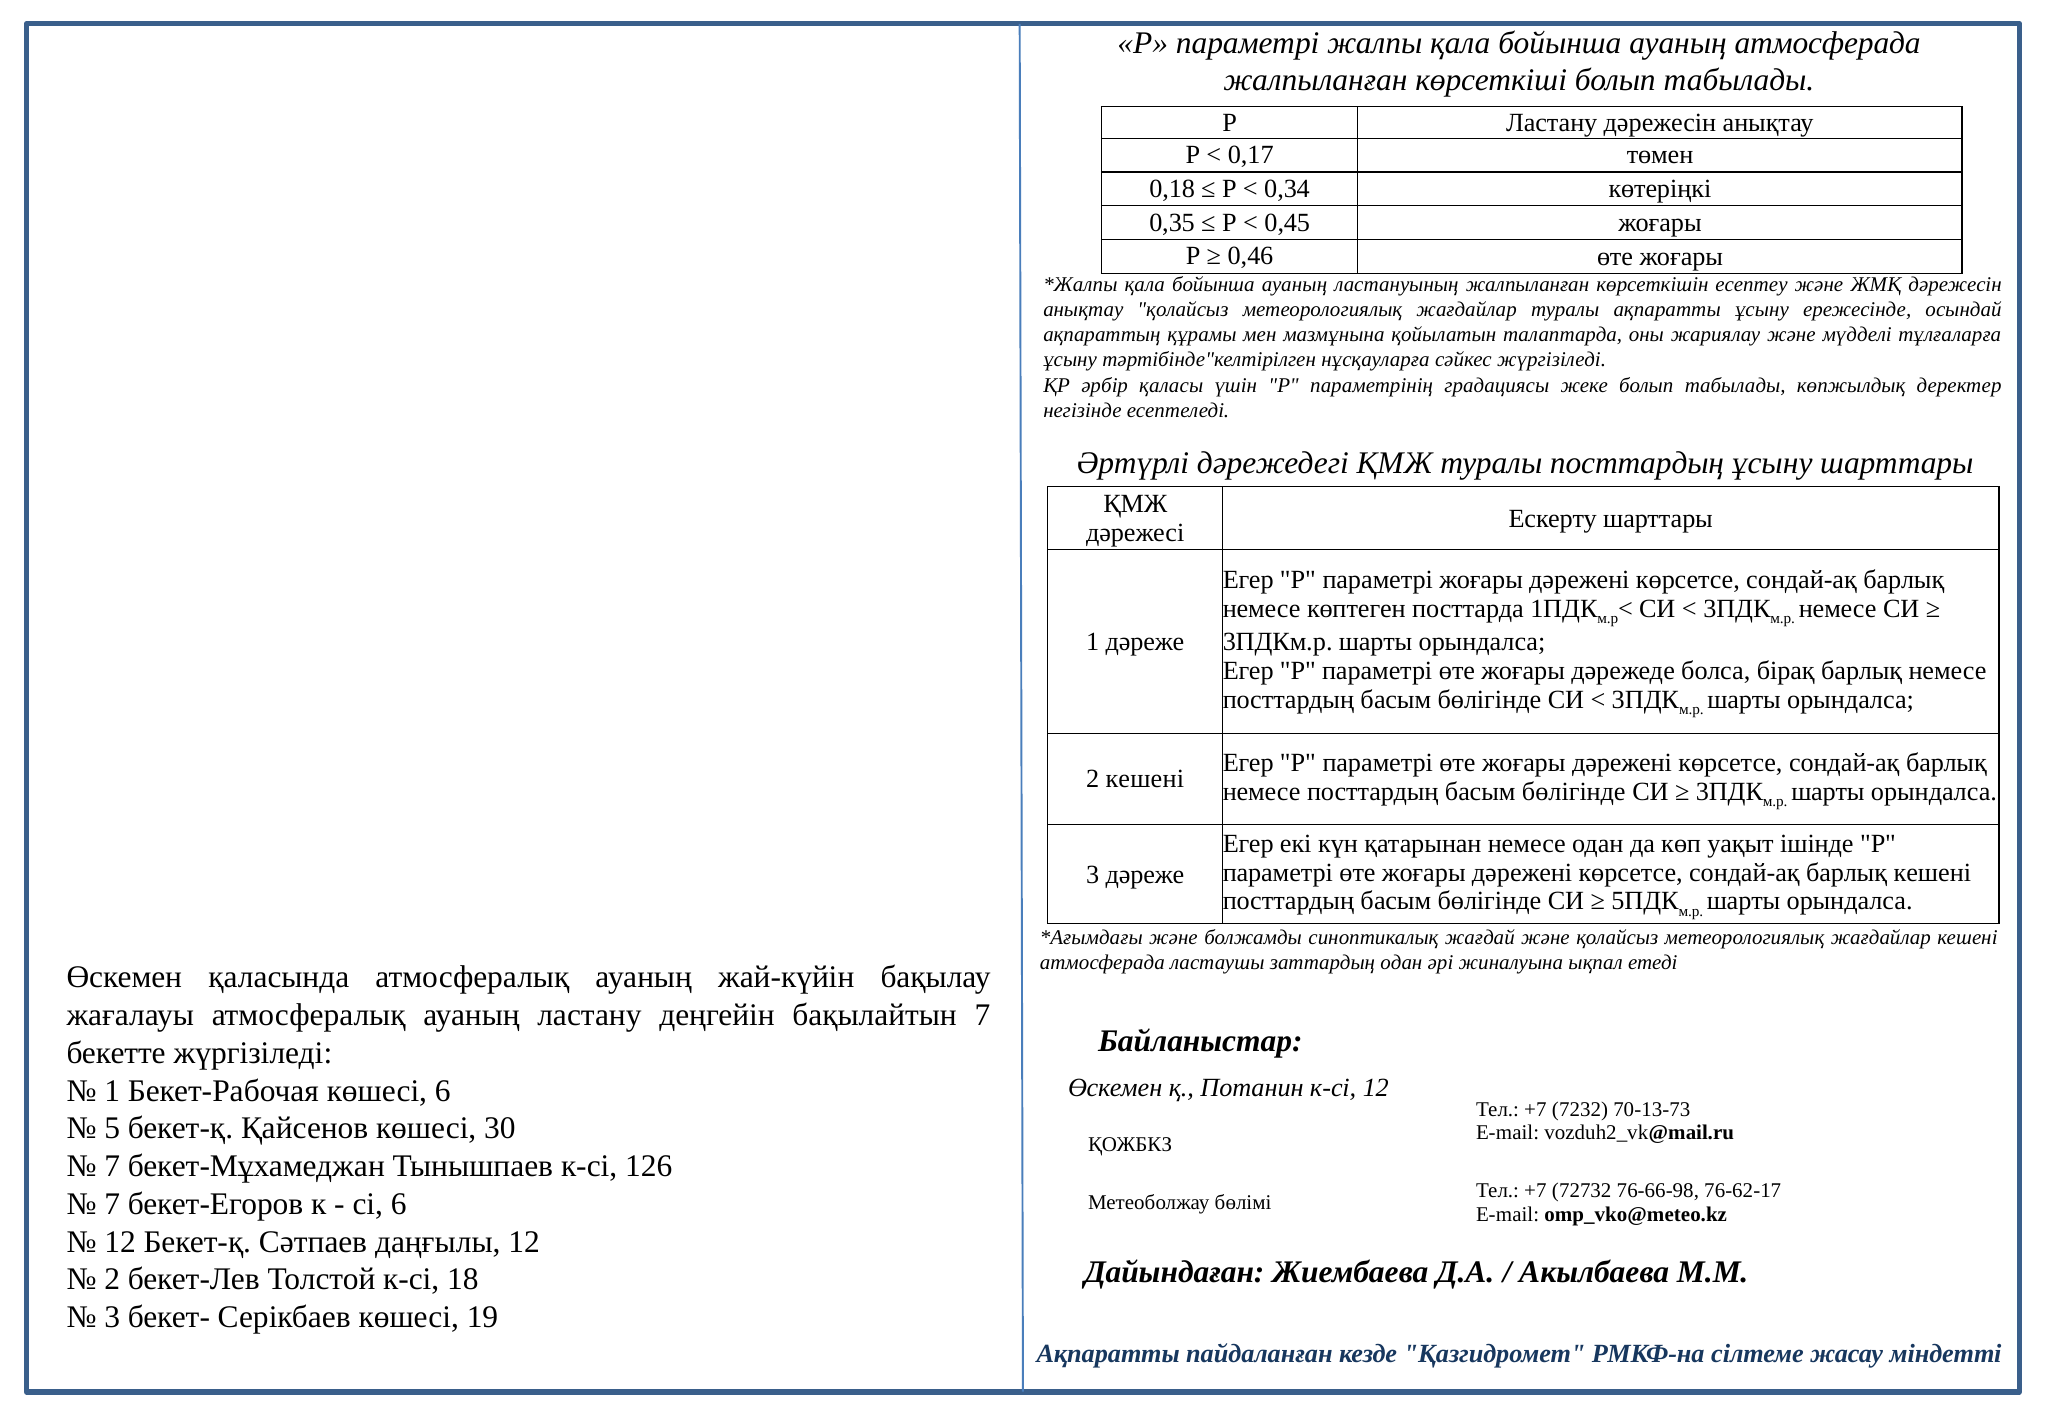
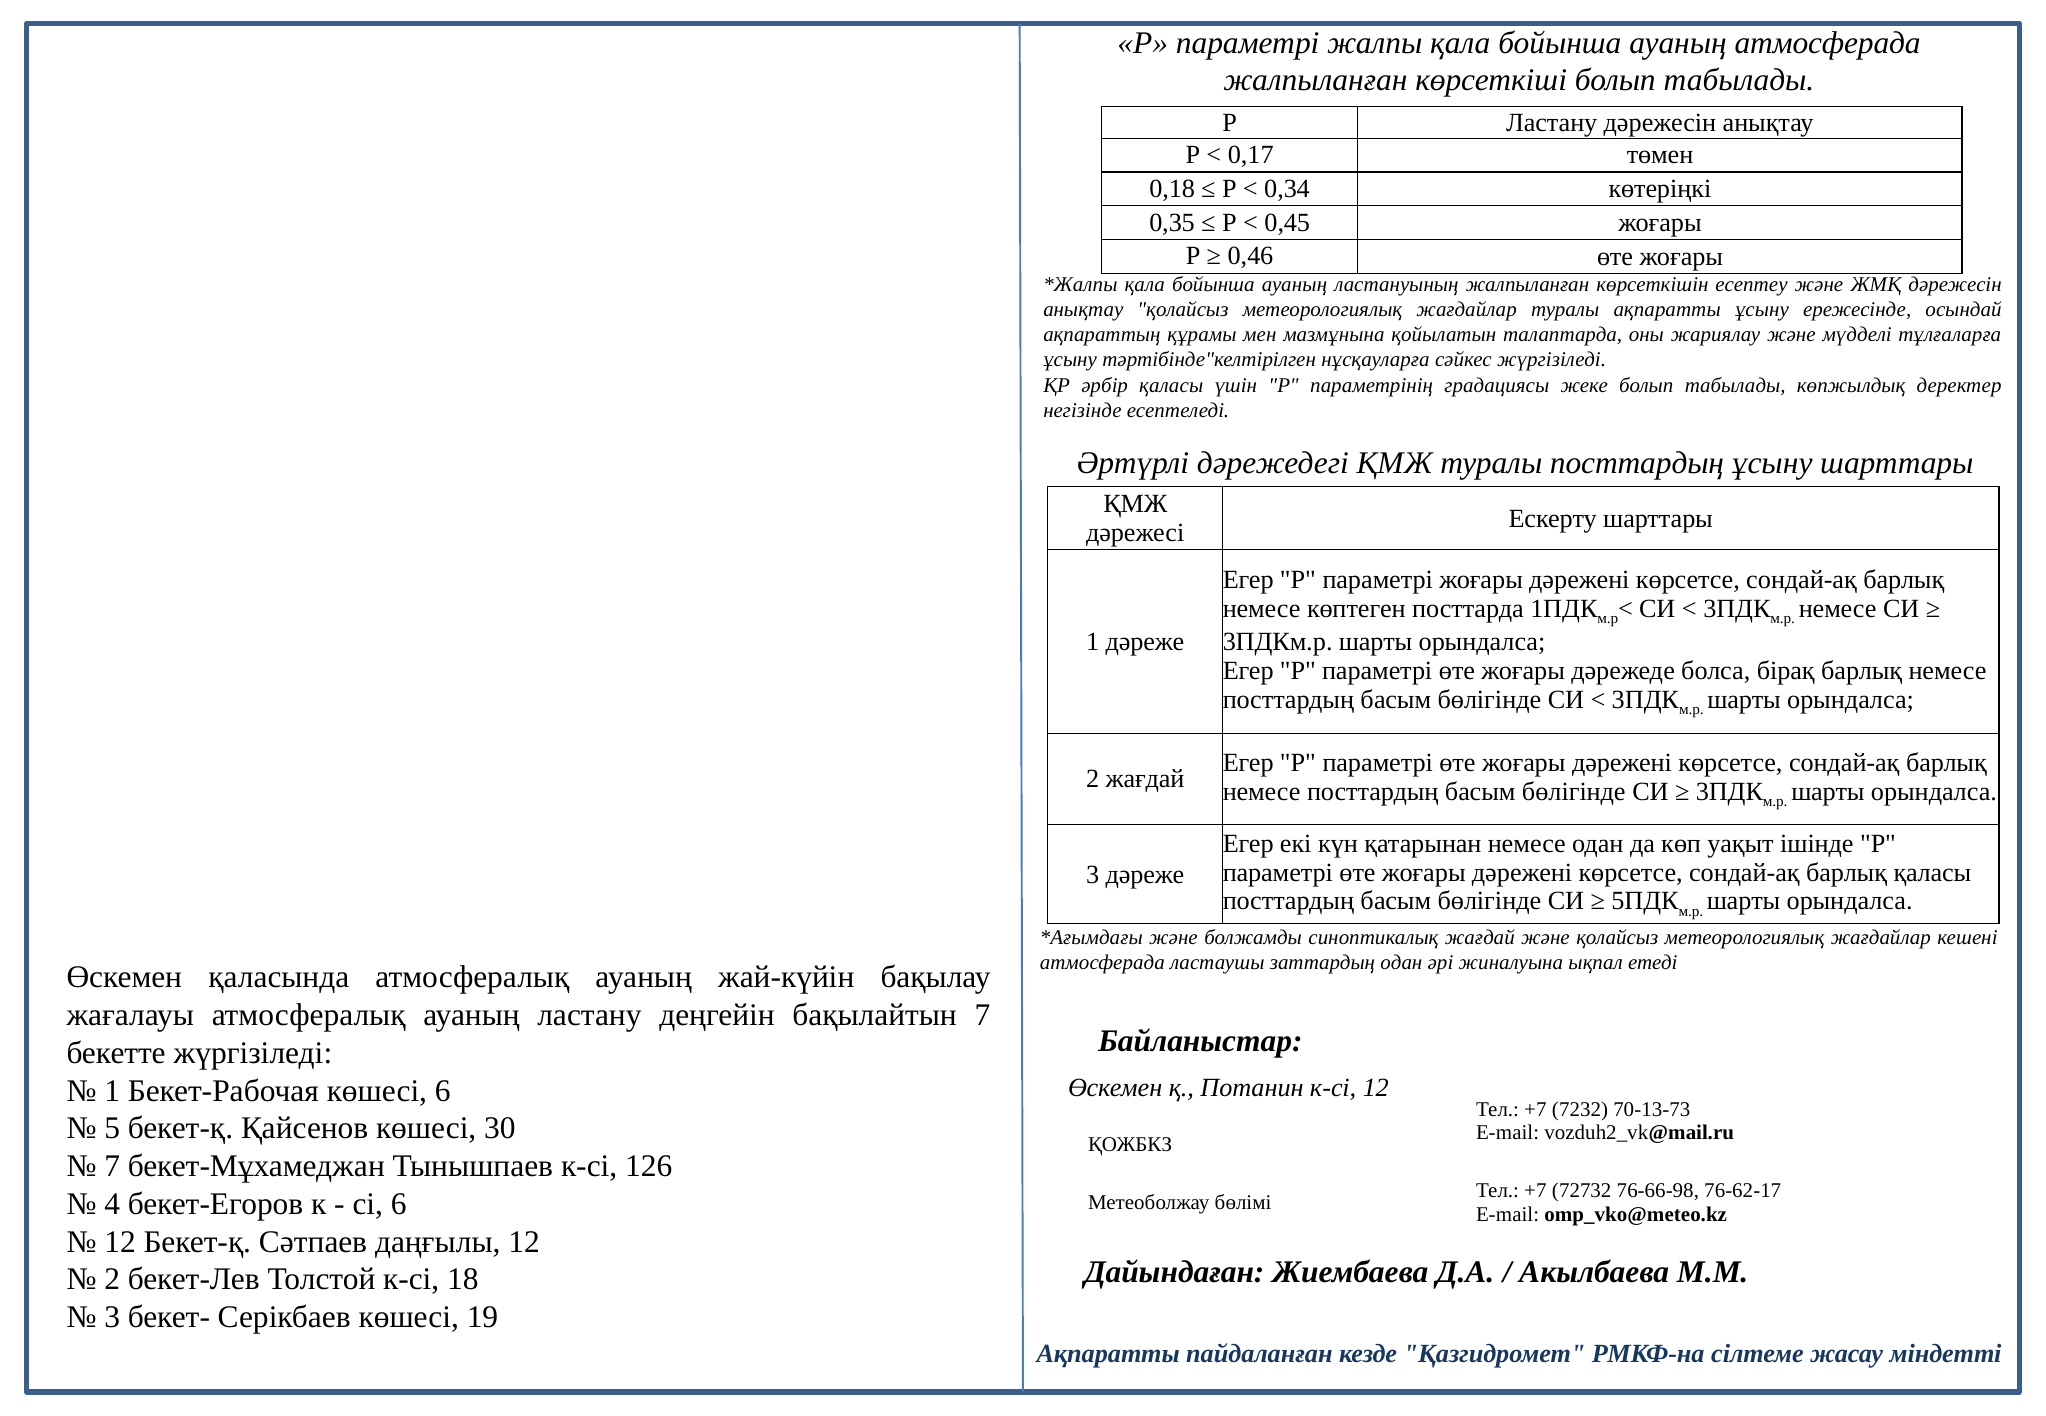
2 кешені: кешені -> жағдай (1145, 779)
барлық кешені: кешені -> қаласы (1932, 873)
7: 7 -> 4 (112, 1204)
